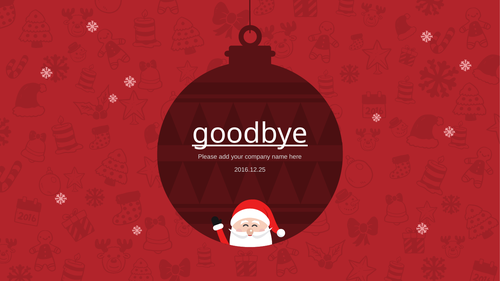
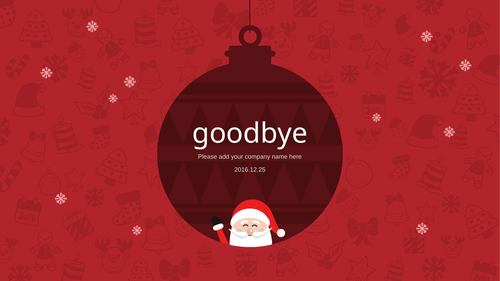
goodbye underline: present -> none (250, 134)
